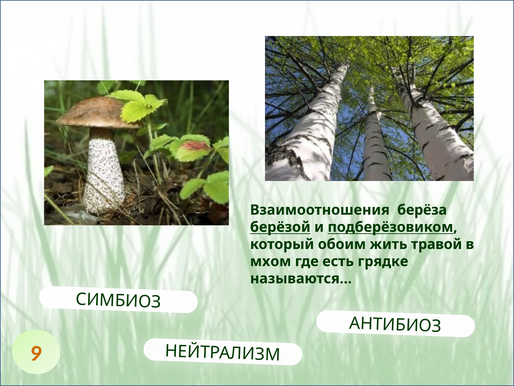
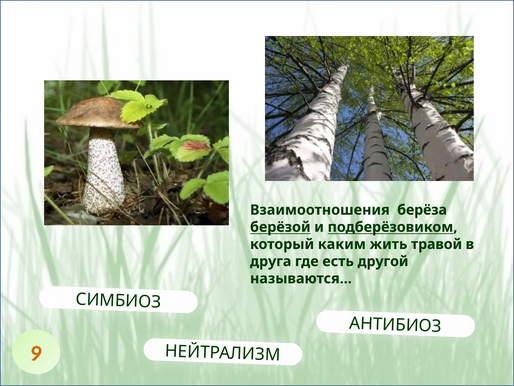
обоим: обоим -> каким (342, 244)
мхом: мхом -> друга (271, 261)
грядке: грядке -> другой (383, 261)
